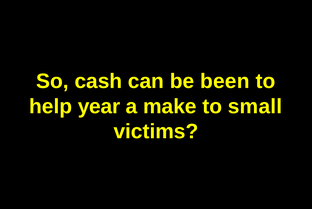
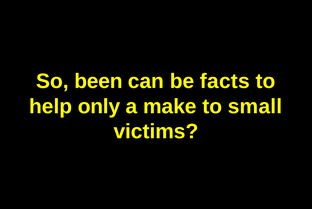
cash: cash -> been (98, 81)
been: been -> facts (225, 81)
year: year -> only (99, 107)
